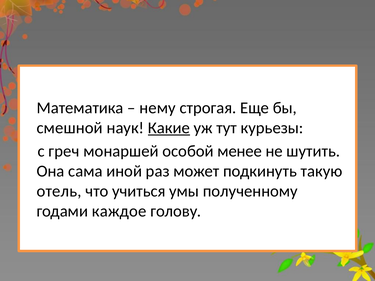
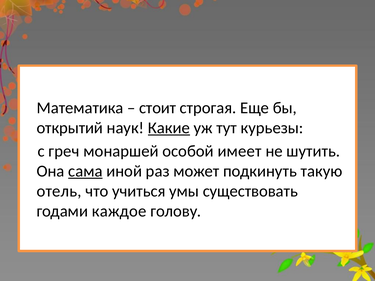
нему: нему -> стоит (158, 108)
смешной: смешной -> открытий (70, 128)
менее: менее -> имеет (240, 151)
сама underline: none -> present (85, 171)
полученному: полученному -> существовать (250, 191)
